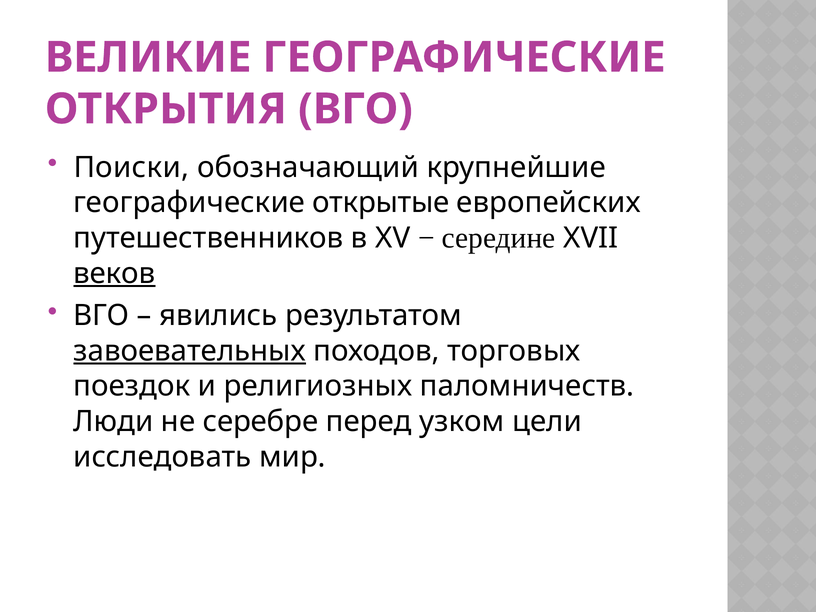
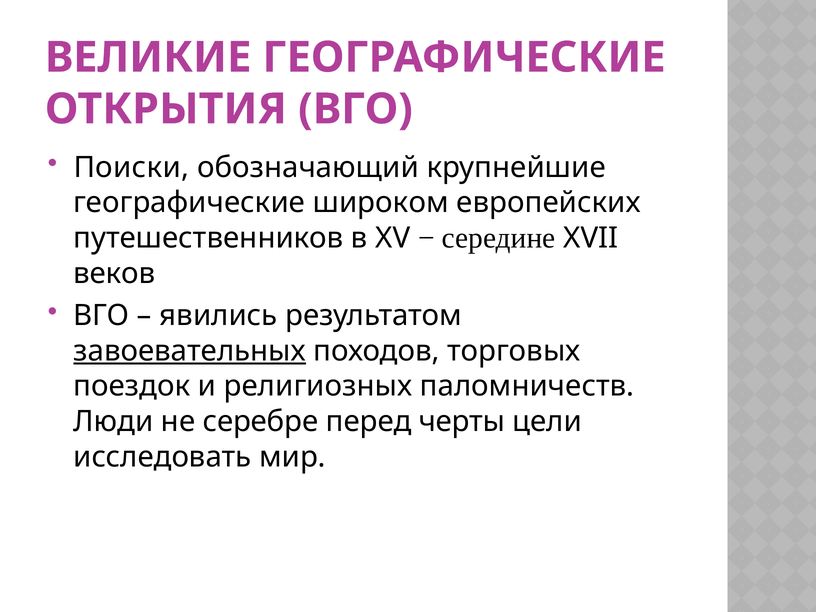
открытые: открытые -> широком (381, 203)
веков underline: present -> none (114, 273)
узком: узком -> черты (462, 422)
